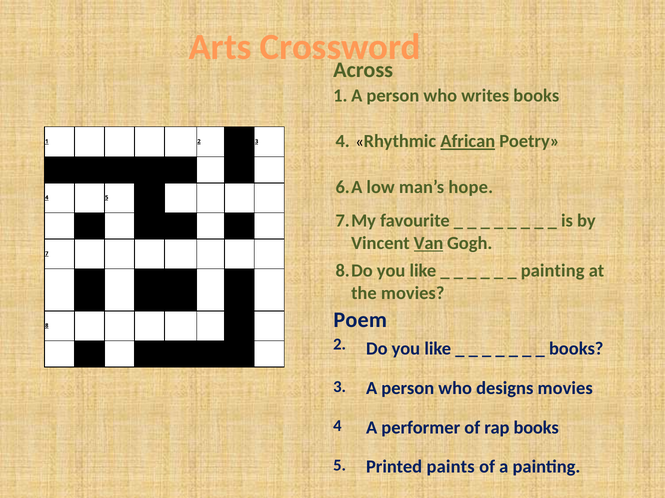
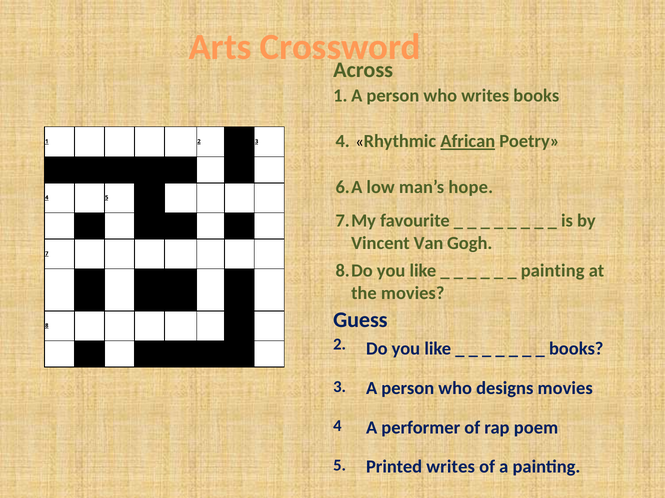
Van underline: present -> none (429, 244)
Poem: Poem -> Guess (360, 320)
rap books: books -> poem (536, 428)
Printed paints: paints -> writes (451, 467)
